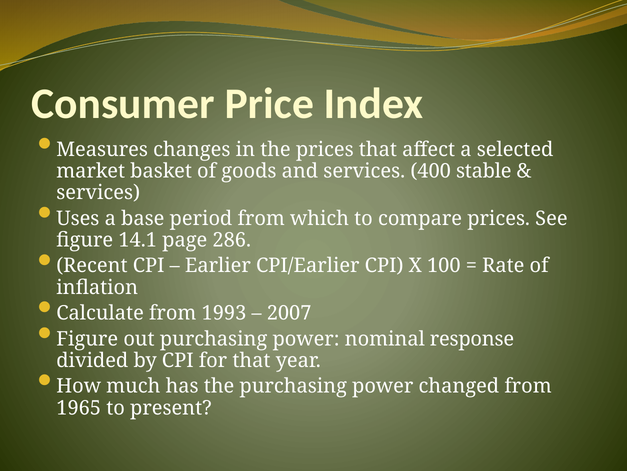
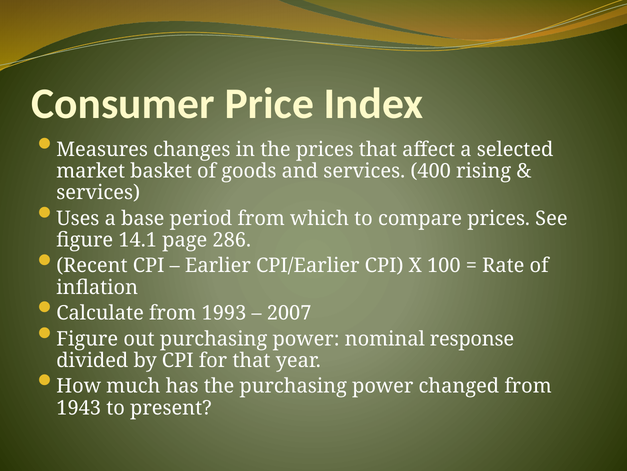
stable: stable -> rising (484, 171)
1965: 1965 -> 1943 (79, 407)
